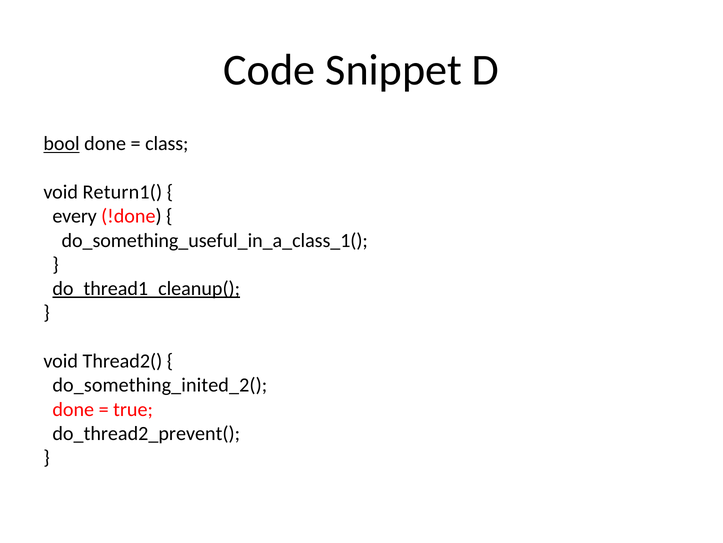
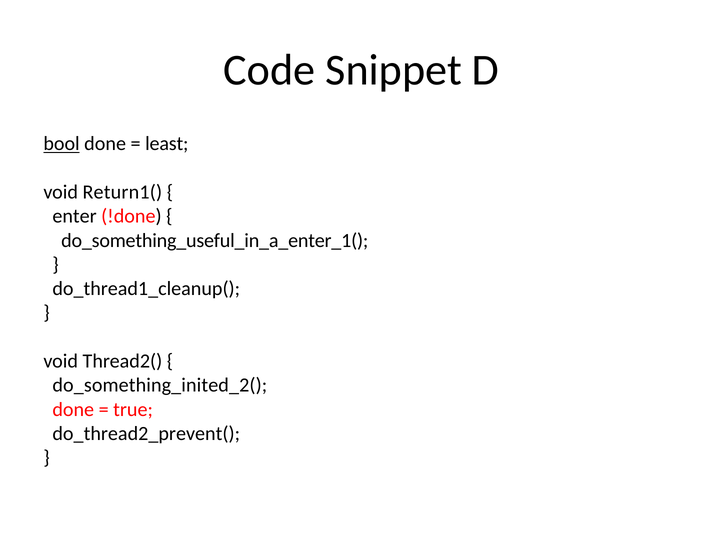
class: class -> least (167, 144)
every: every -> enter (75, 216)
do_something_useful_in_a_class_1(: do_something_useful_in_a_class_1( -> do_something_useful_in_a_enter_1( (215, 240)
do_thread1_cleanup( underline: present -> none (146, 288)
